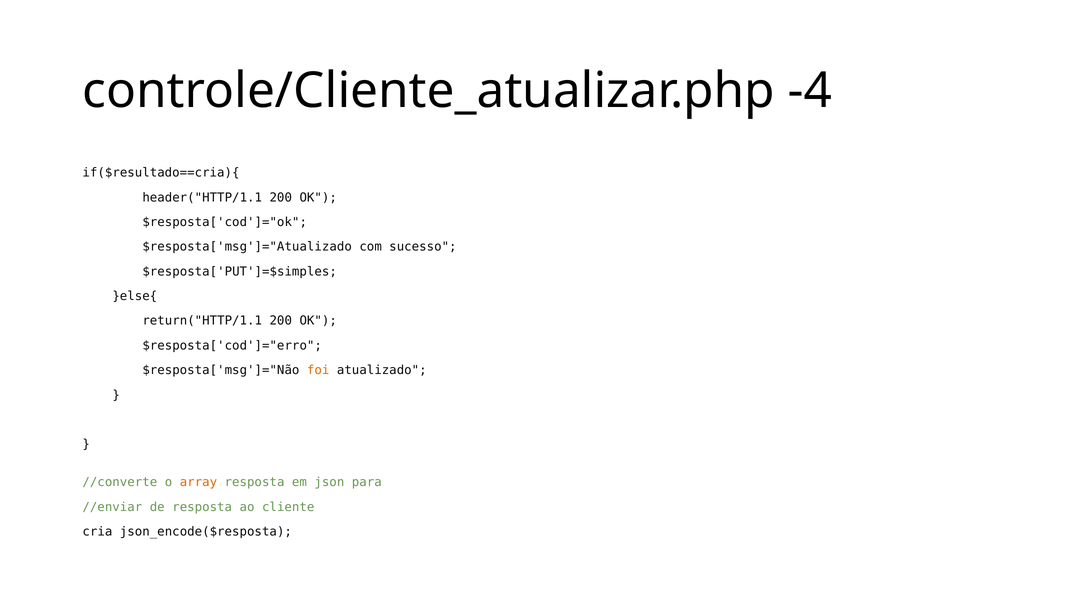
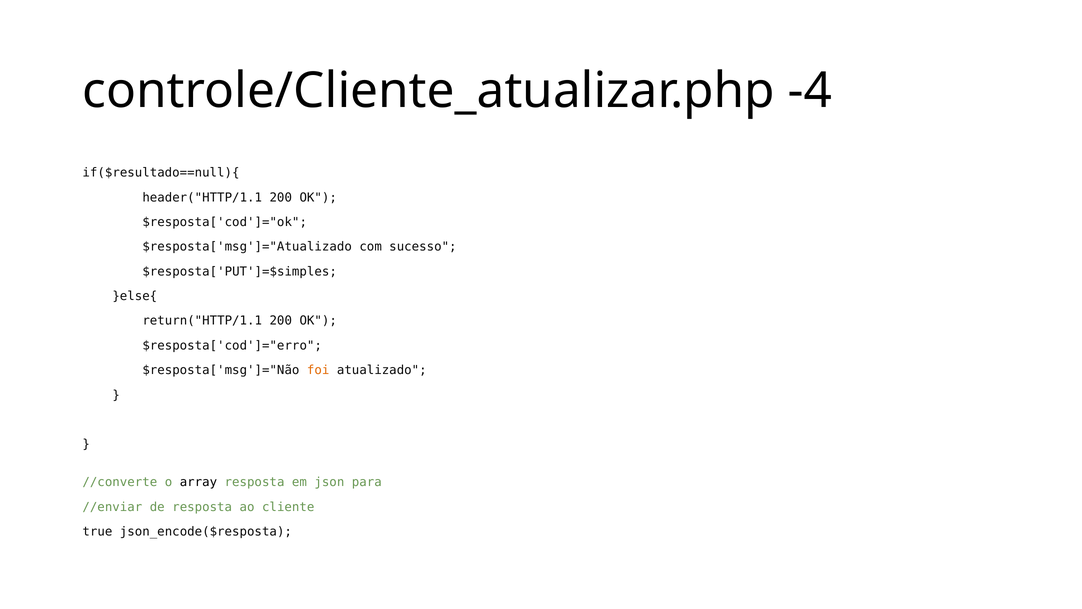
if($resultado==cria){: if($resultado==cria){ -> if($resultado==null){ (161, 173)
array colour: orange -> black (198, 482)
cria: cria -> true (97, 531)
